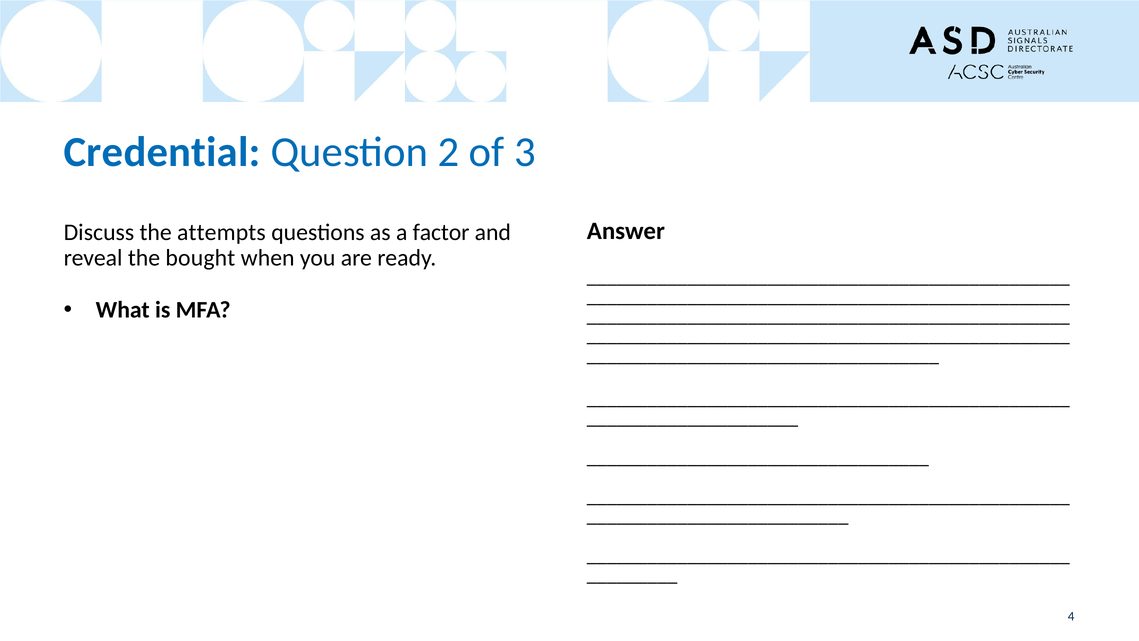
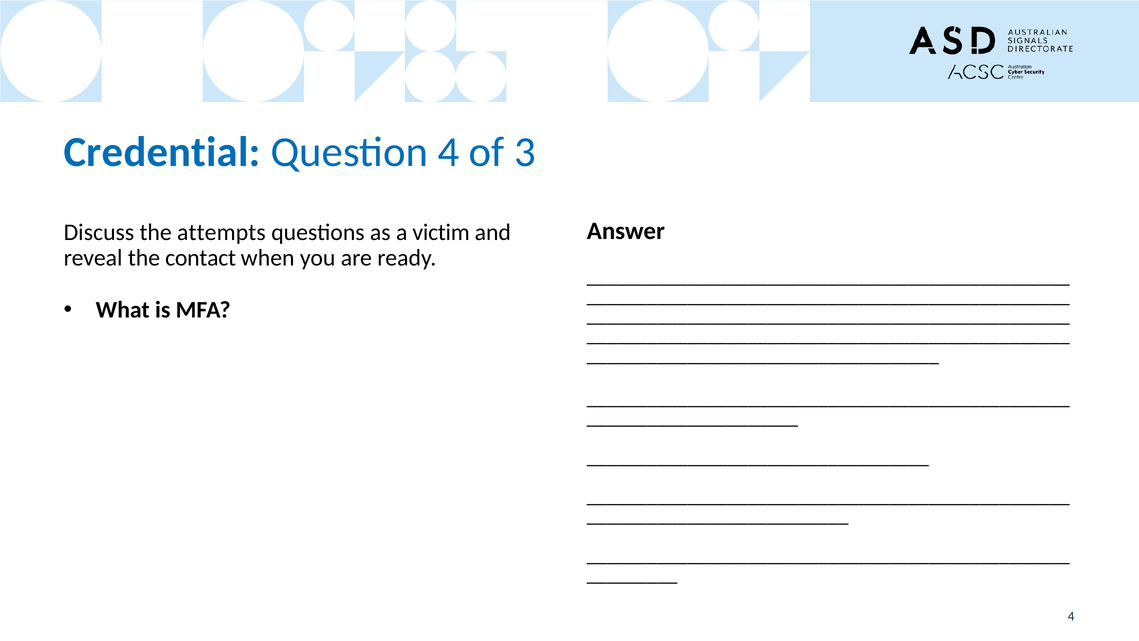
Question 2: 2 -> 4 (448, 152)
factor: factor -> victim (441, 232)
bought: bought -> contact (201, 258)
